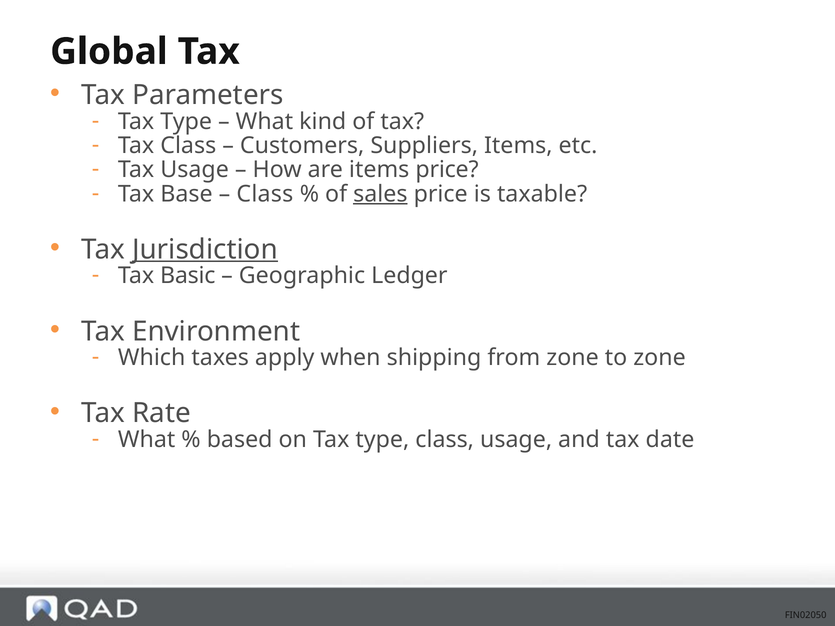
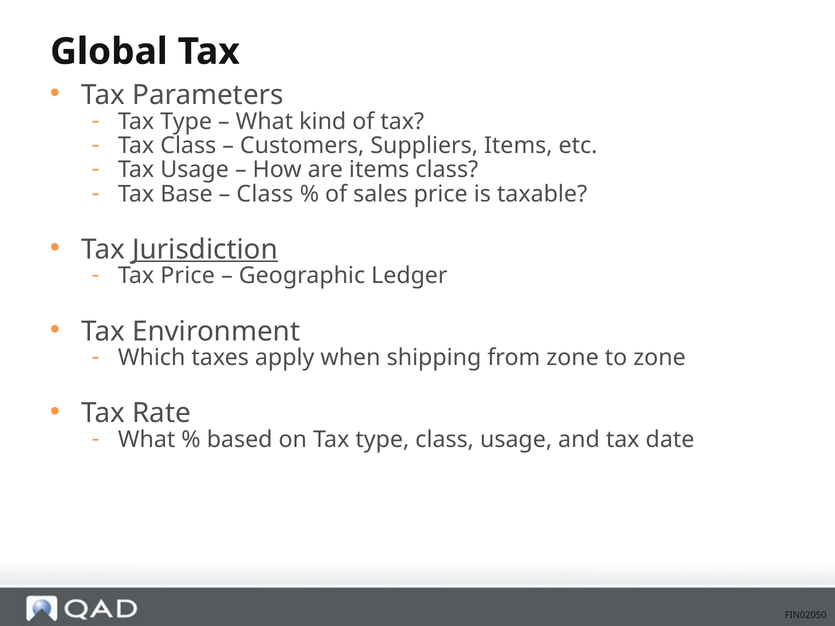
items price: price -> class (447, 170)
sales underline: present -> none (380, 194)
Tax Basic: Basic -> Price (188, 276)
